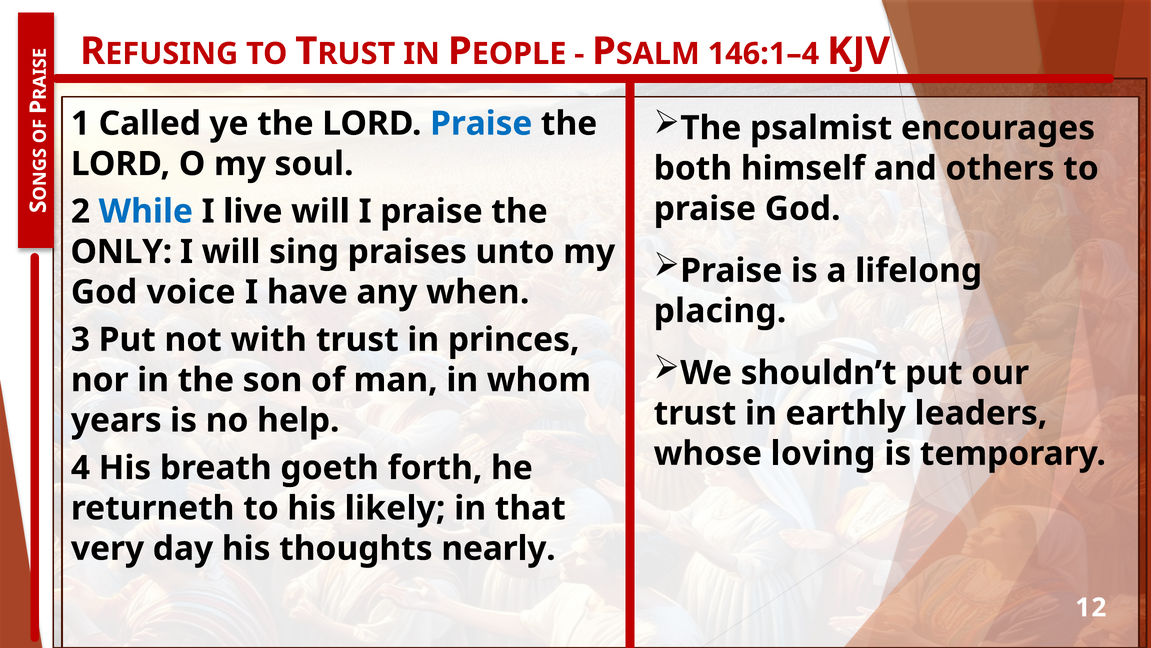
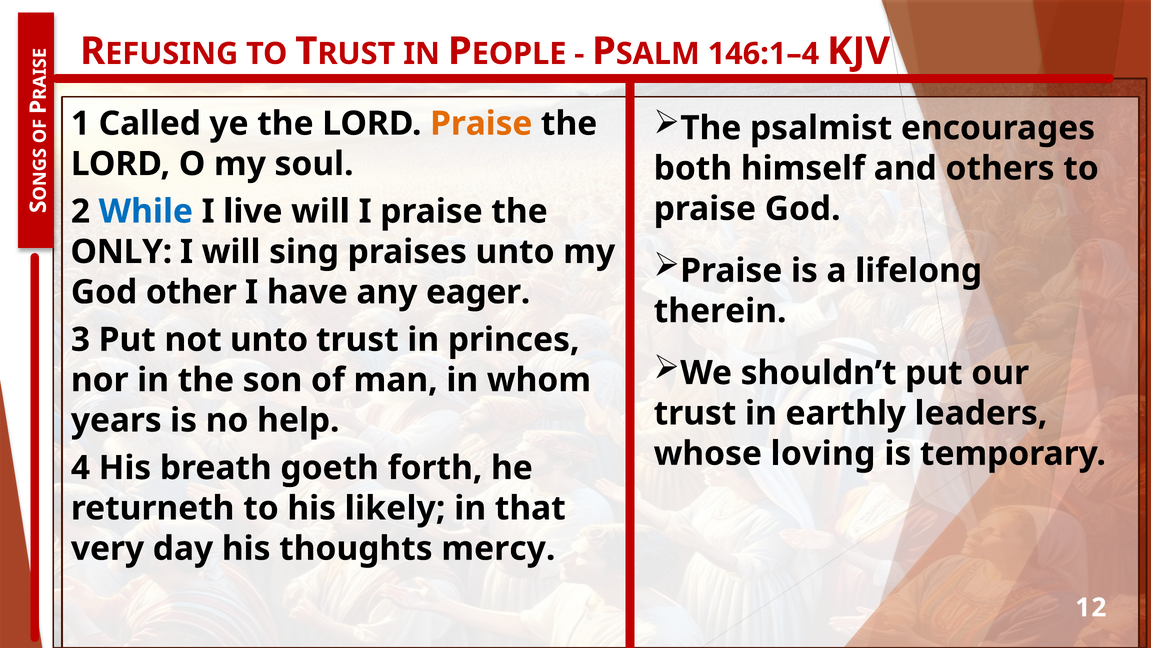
Praise colour: blue -> orange (481, 124)
voice: voice -> other (191, 292)
when: when -> eager (478, 292)
placing: placing -> therein (720, 311)
not with: with -> unto (269, 339)
nearly: nearly -> mercy (498, 548)
